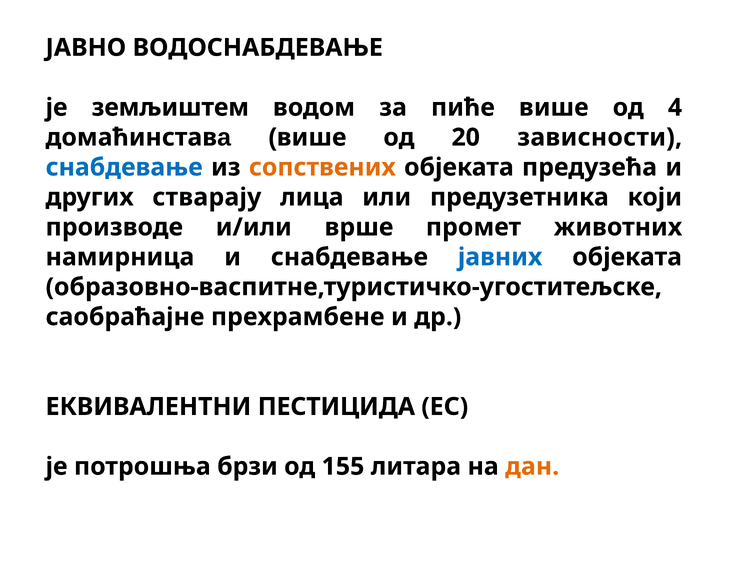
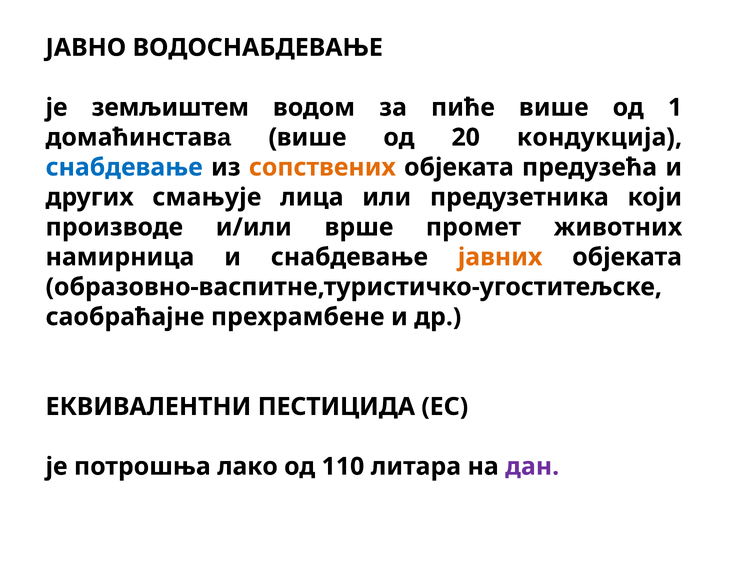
4: 4 -> 1 (675, 107)
зависности: зависности -> кондукција (592, 137)
стварају: стварају -> смањује (207, 197)
јавних colour: blue -> orange (500, 257)
брзи: брзи -> лако (247, 466)
155: 155 -> 110 (343, 466)
дан colour: orange -> purple (532, 466)
